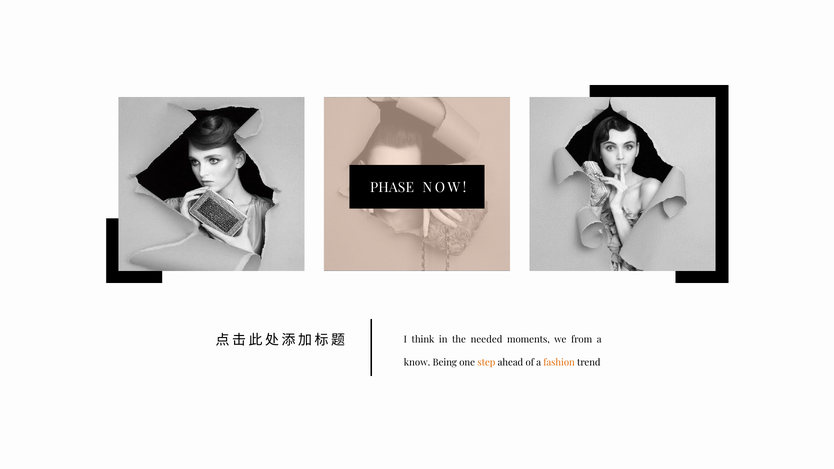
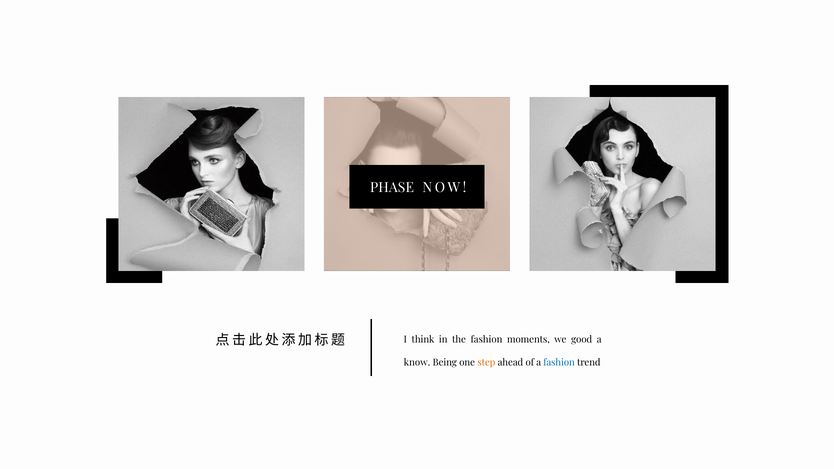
the needed: needed -> fashion (487, 340)
from: from -> good (582, 340)
fashion colour: orange -> blue (559, 363)
